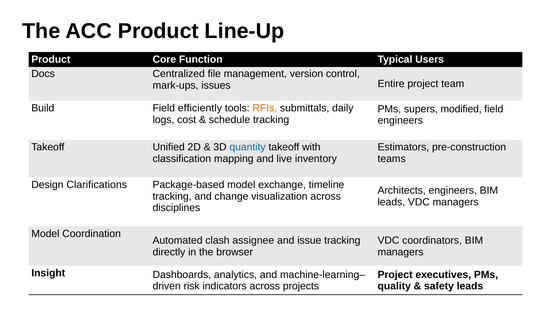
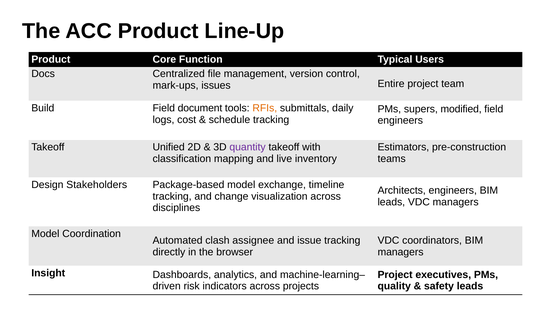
efficiently: efficiently -> document (200, 108)
quantity colour: blue -> purple (248, 147)
Clarifications: Clarifications -> Stakeholders (97, 185)
